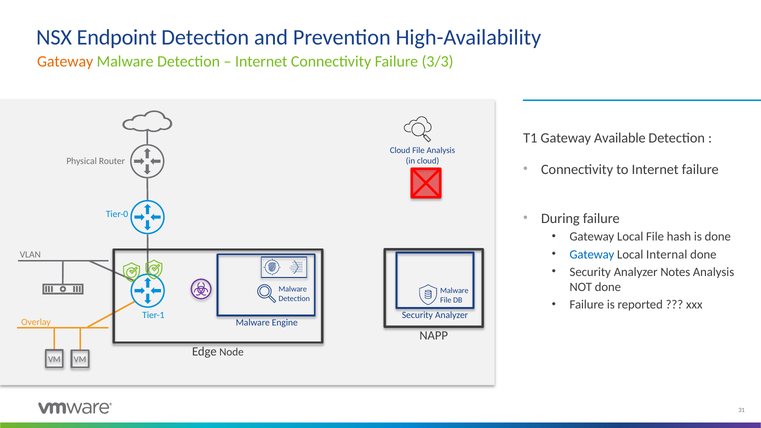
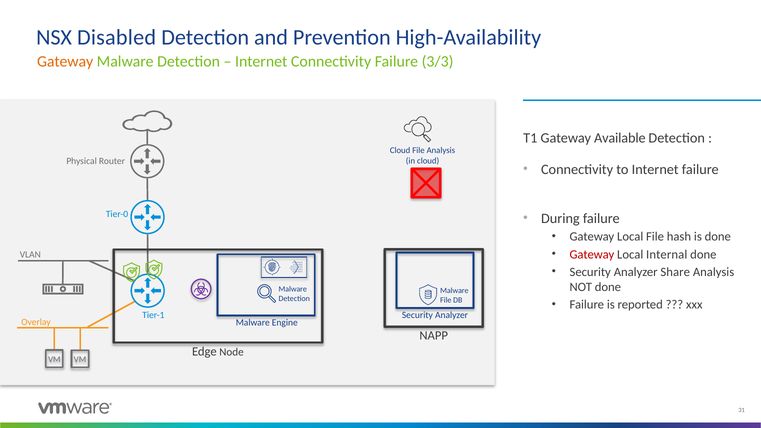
Endpoint: Endpoint -> Disabled (117, 37)
Gateway colour: blue -> red (592, 254)
Notes: Notes -> Share (675, 272)
